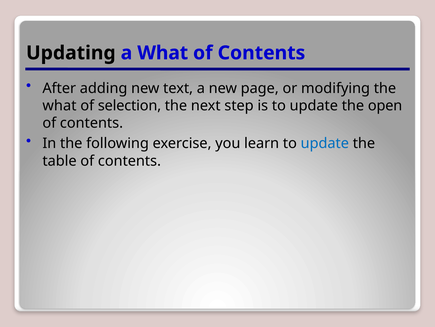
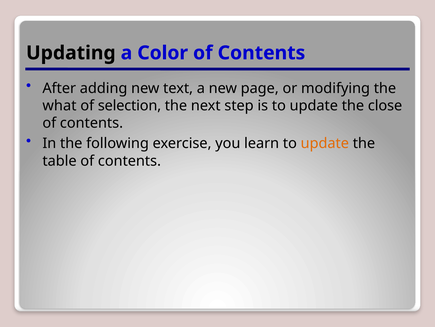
a What: What -> Color (163, 53)
open: open -> close (385, 105)
update colour: blue -> orange (325, 143)
